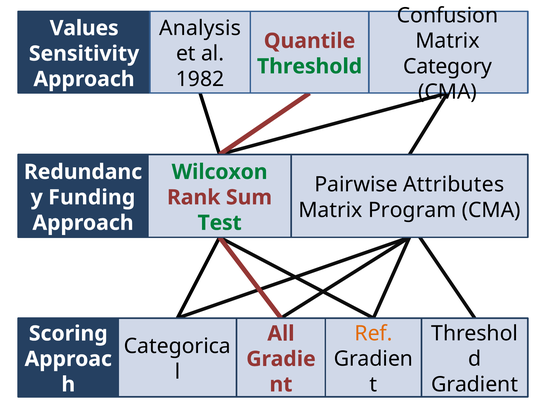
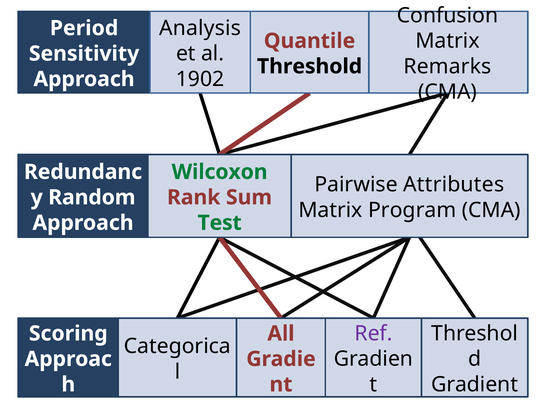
Values: Values -> Period (84, 28)
Category: Category -> Remarks (447, 66)
Threshold colour: green -> black (310, 66)
1982: 1982 -> 1902 (200, 79)
Funding: Funding -> Random (92, 198)
Ref colour: orange -> purple (374, 334)
